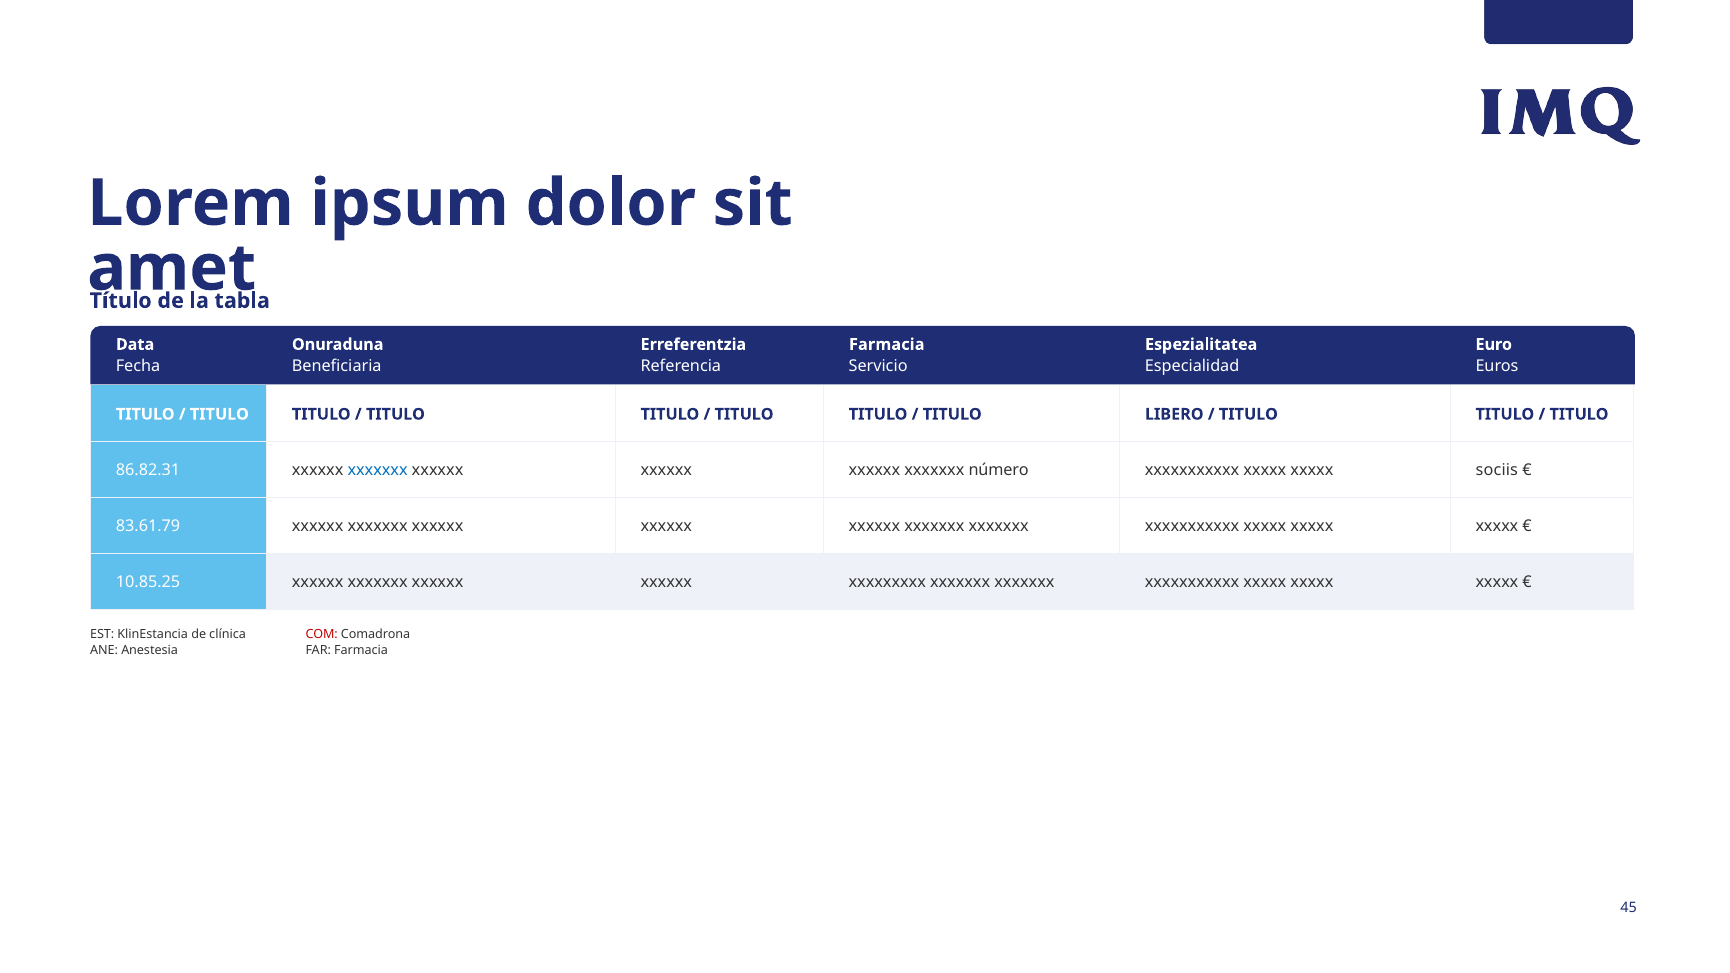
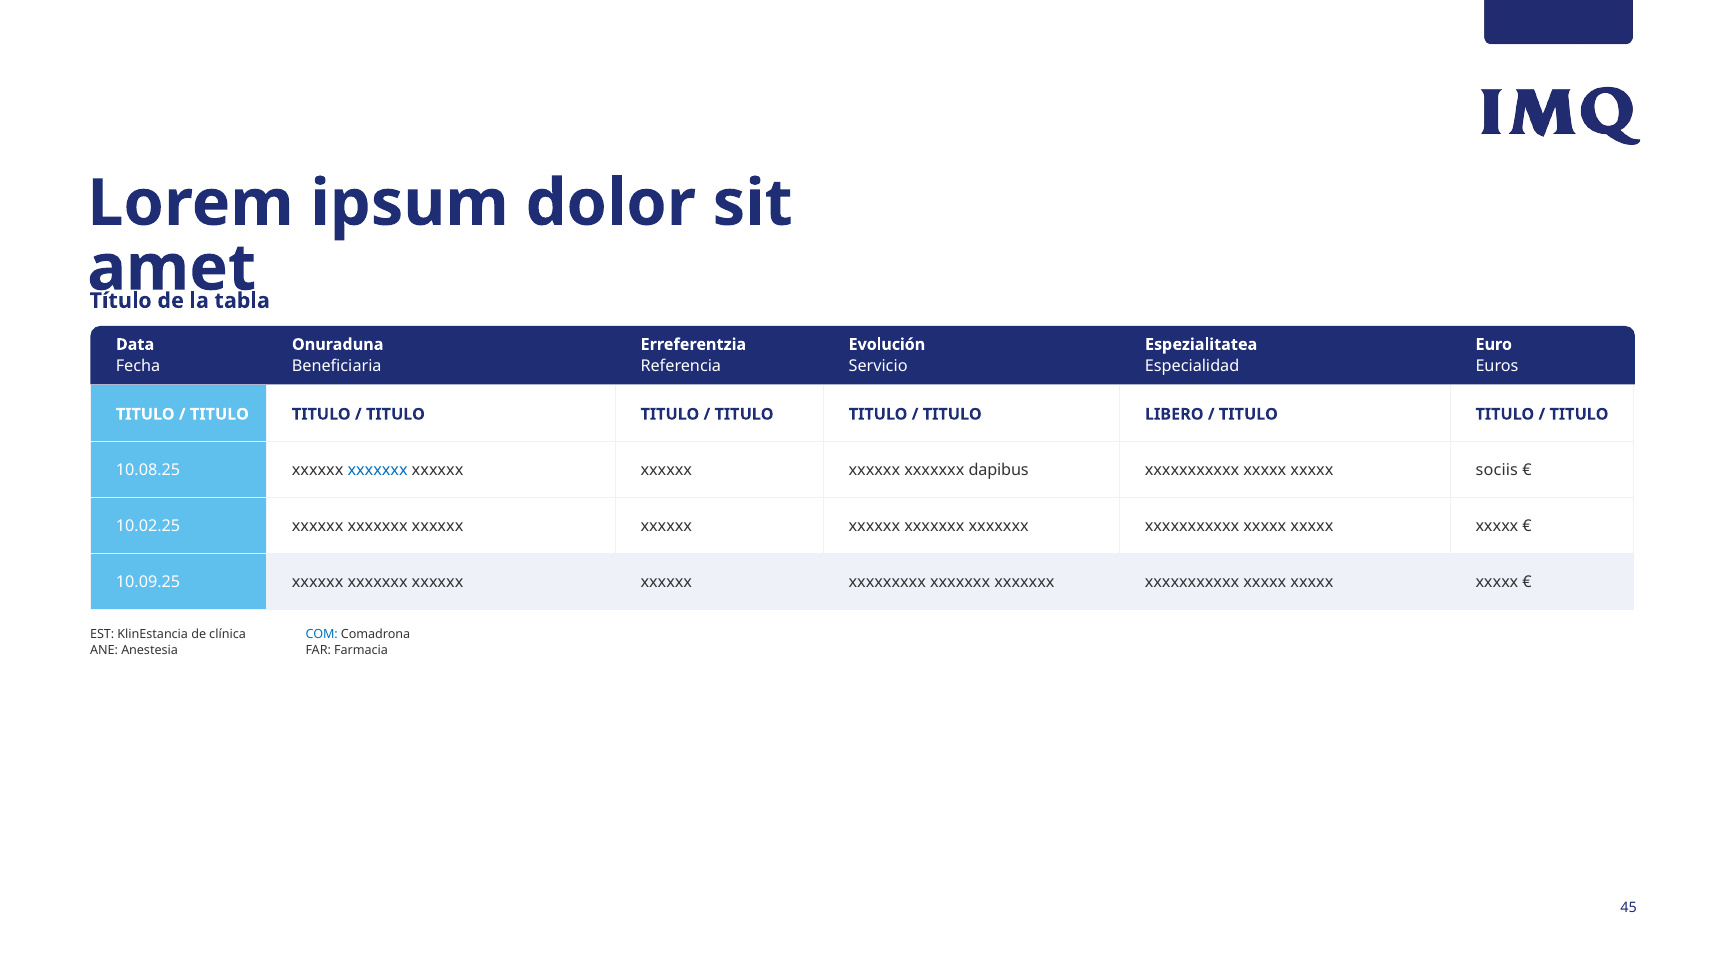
Farmacia: Farmacia -> Evolución (887, 345)
86.82.31: 86.82.31 -> 10.08.25 (148, 470)
número: número -> dapibus (999, 470)
83.61.79: 83.61.79 -> 10.02.25 (148, 526)
10.85.25: 10.85.25 -> 10.09.25 (148, 582)
COM colour: red -> blue (322, 634)
